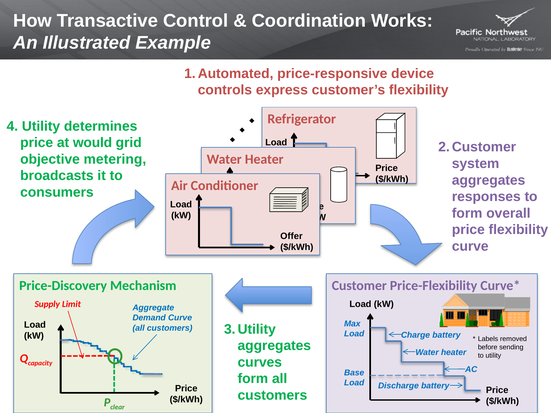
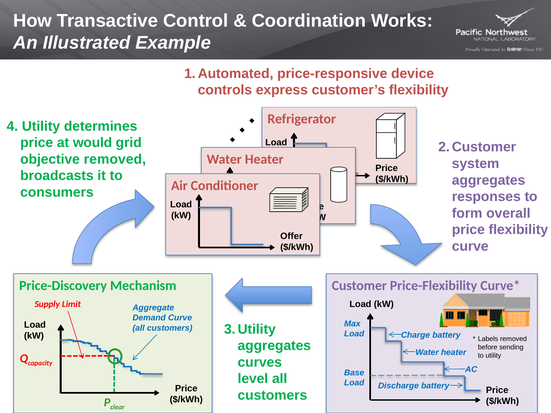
objective metering: metering -> removed (115, 159)
form: form -> level (253, 379)
